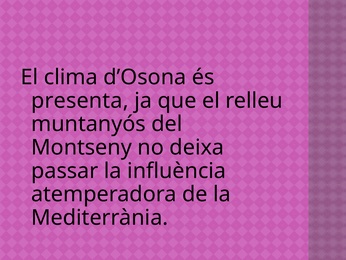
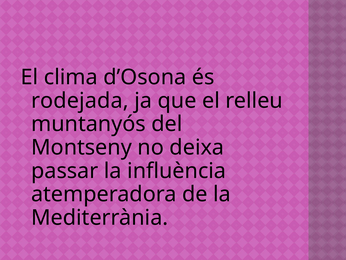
presenta: presenta -> rodejada (80, 100)
